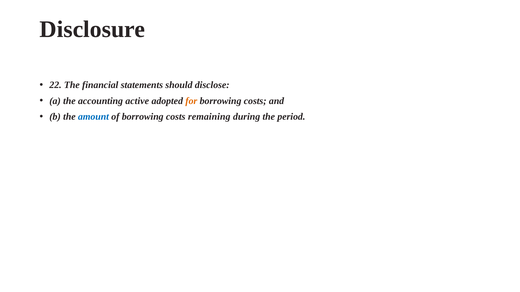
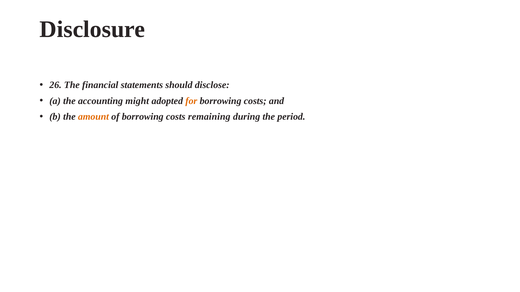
22: 22 -> 26 (55, 85)
active: active -> might (137, 101)
amount colour: blue -> orange (93, 117)
